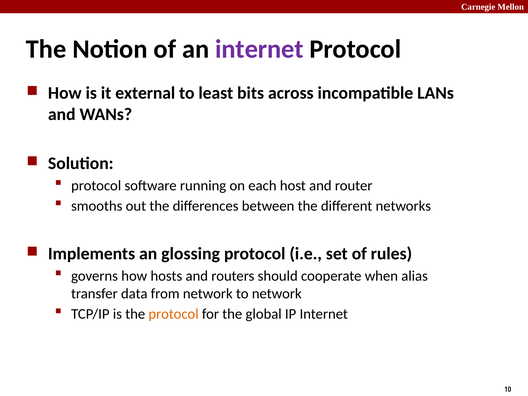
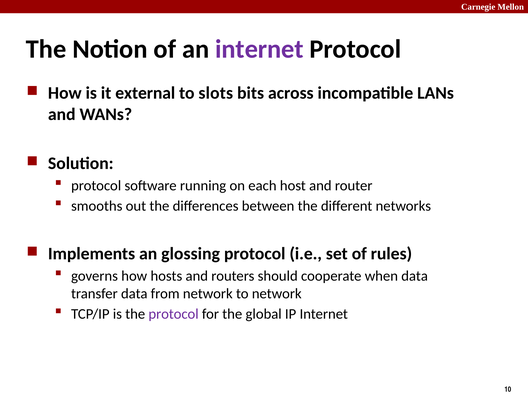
least: least -> slots (216, 93)
when alias: alias -> data (415, 276)
protocol colour: orange -> purple (174, 314)
